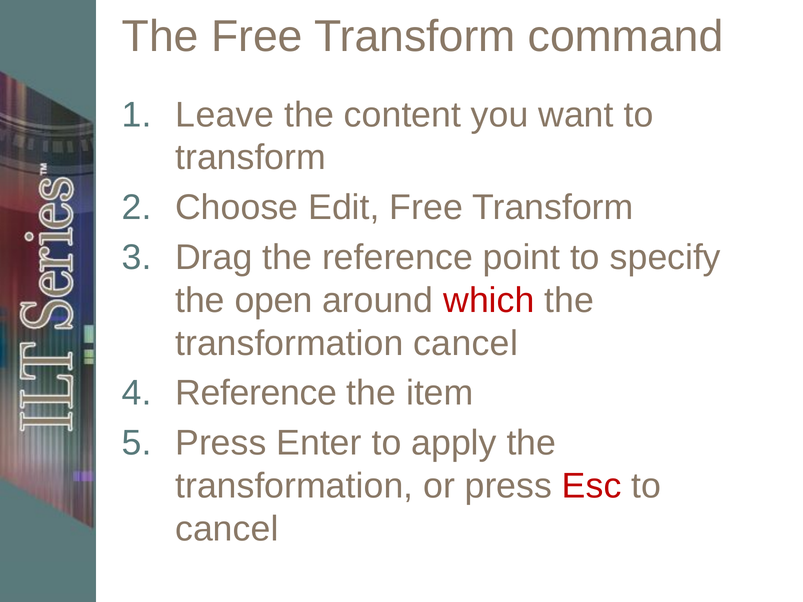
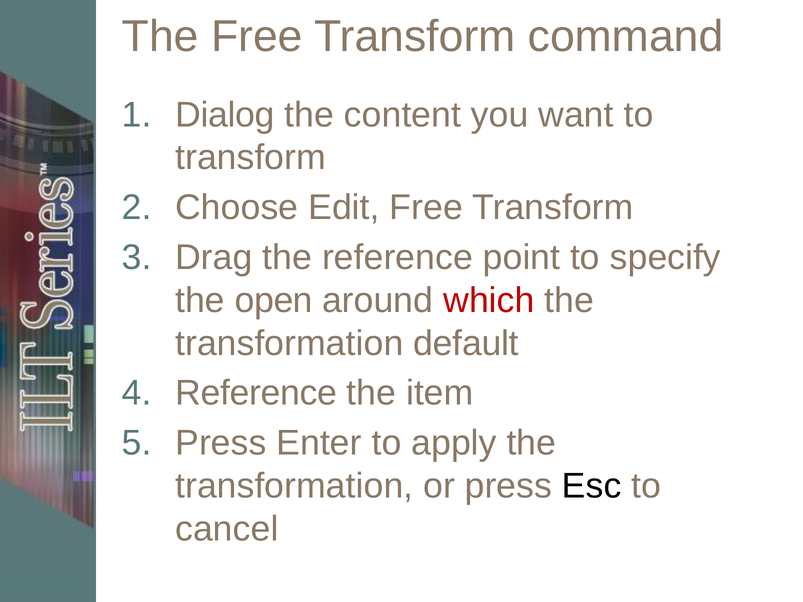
Leave: Leave -> Dialog (225, 115)
transformation cancel: cancel -> default (466, 343)
Esc colour: red -> black (592, 486)
